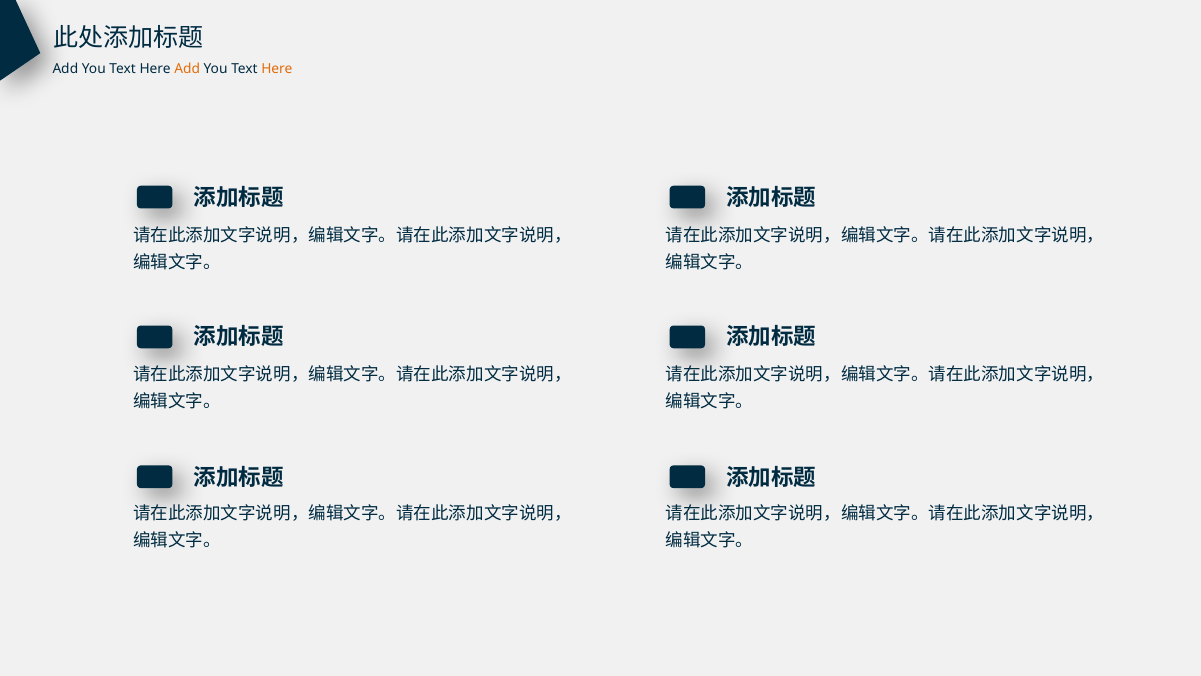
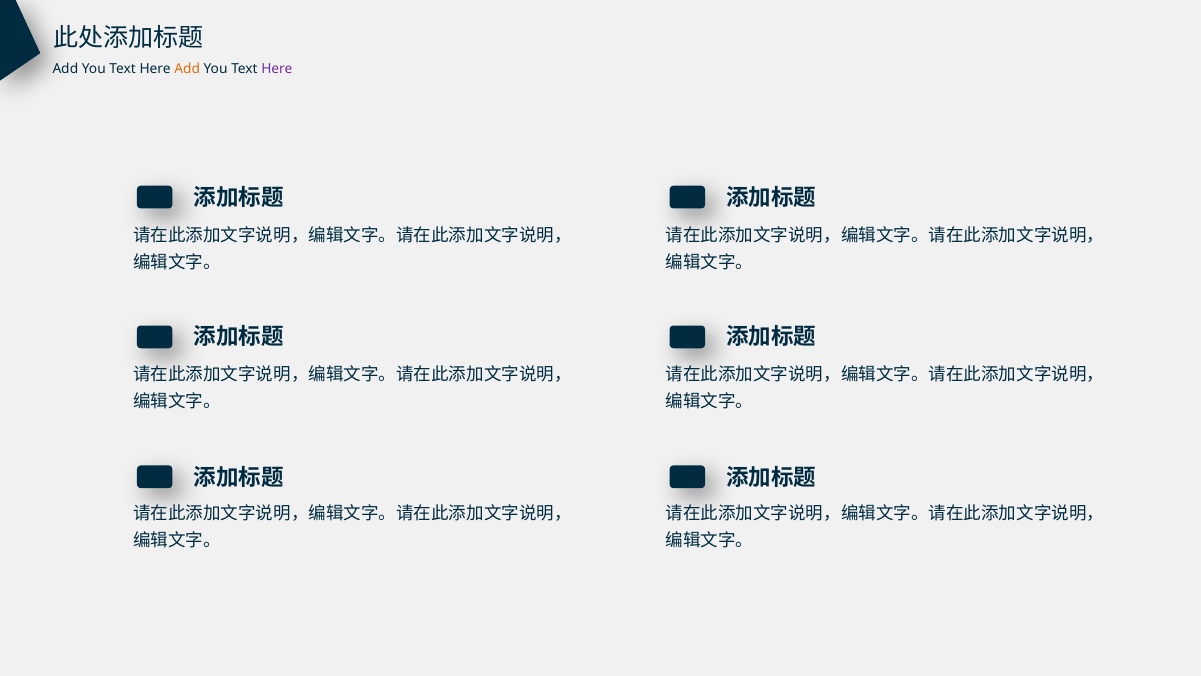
Here colour: orange -> purple (277, 69)
